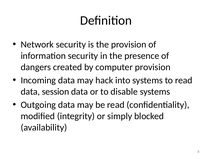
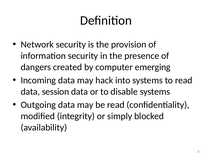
computer provision: provision -> emerging (153, 67)
